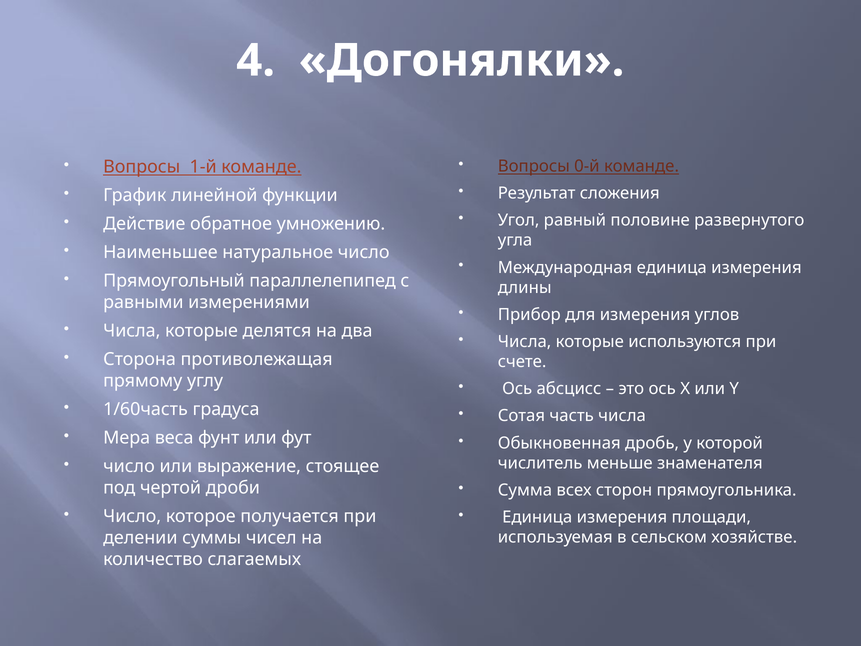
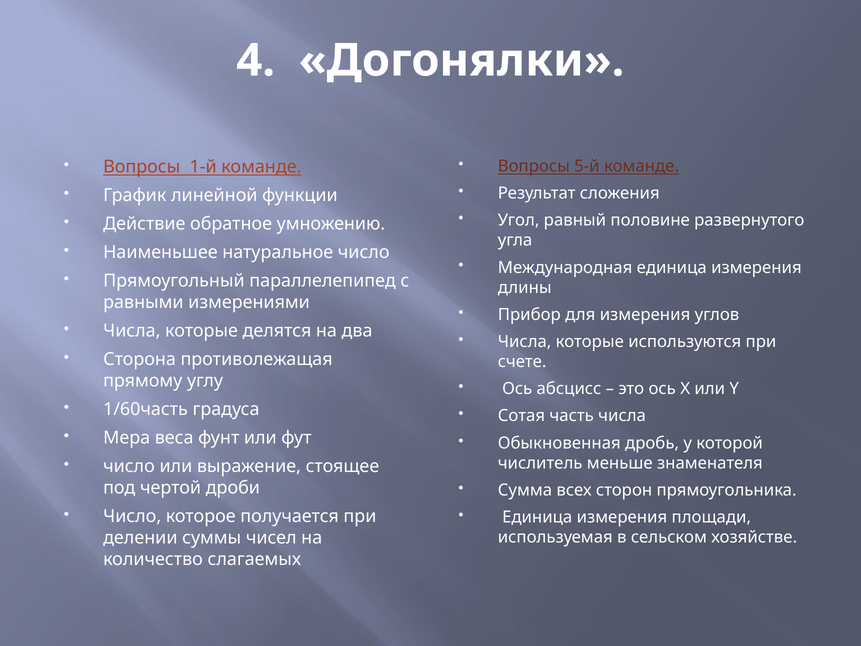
0-й: 0-й -> 5-й (587, 166)
